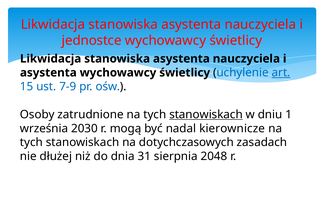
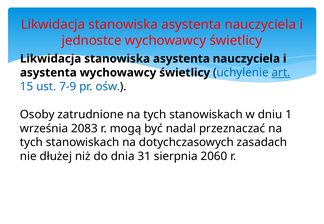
stanowiskach underline: present -> none (206, 115)
2030: 2030 -> 2083 (84, 129)
kierownicze: kierownicze -> przeznaczać (232, 129)
2048: 2048 -> 2060 (214, 157)
